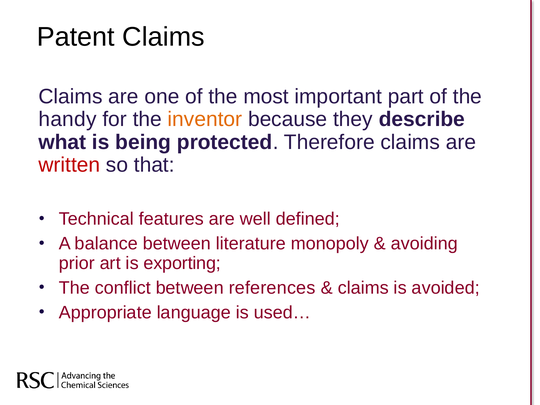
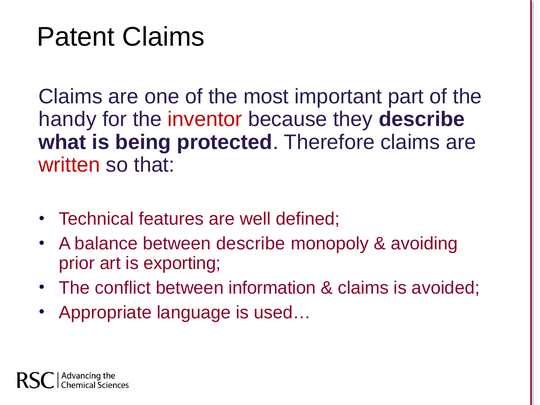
inventor colour: orange -> red (205, 119)
between literature: literature -> describe (251, 244)
references: references -> information (272, 288)
